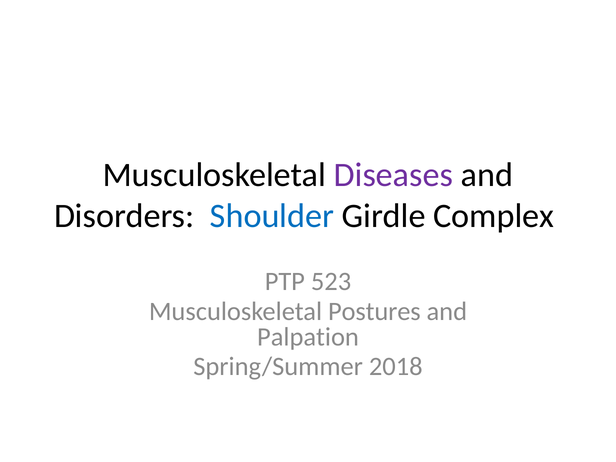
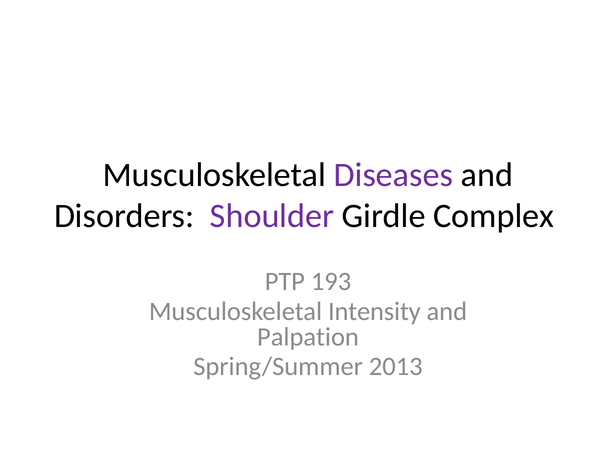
Shoulder colour: blue -> purple (272, 216)
523: 523 -> 193 (331, 282)
Postures: Postures -> Intensity (374, 311)
2018: 2018 -> 2013 (396, 367)
